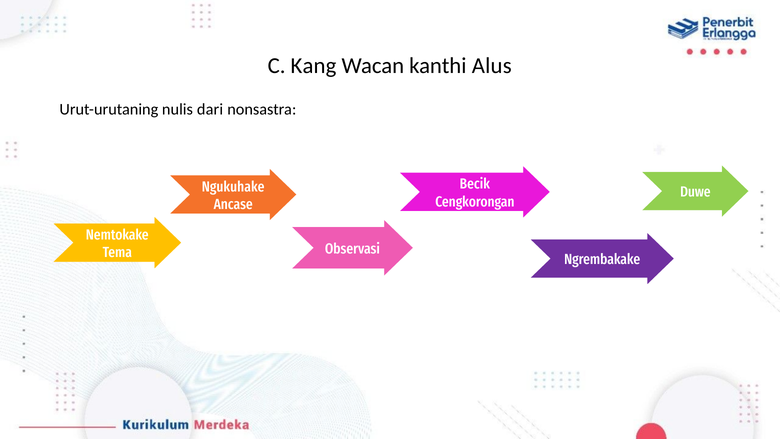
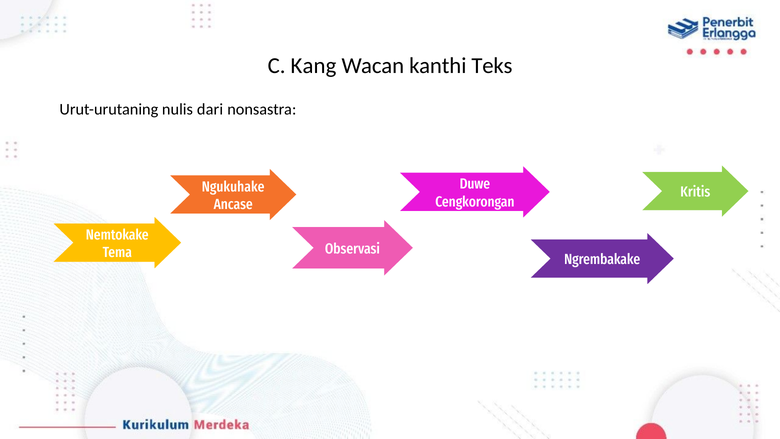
Alus: Alus -> Teks (492, 66)
Becik: Becik -> Duwe (475, 184)
Duwe: Duwe -> Kritis (695, 192)
